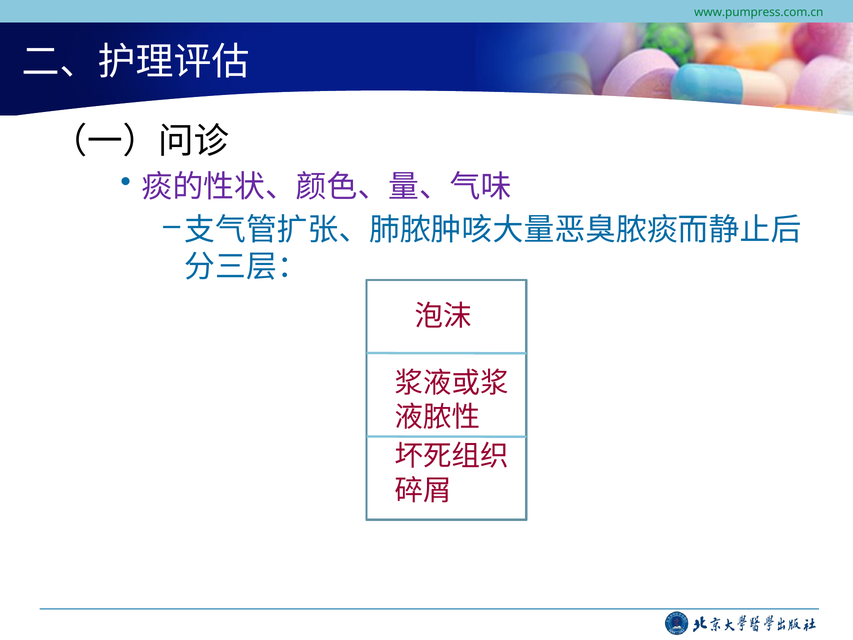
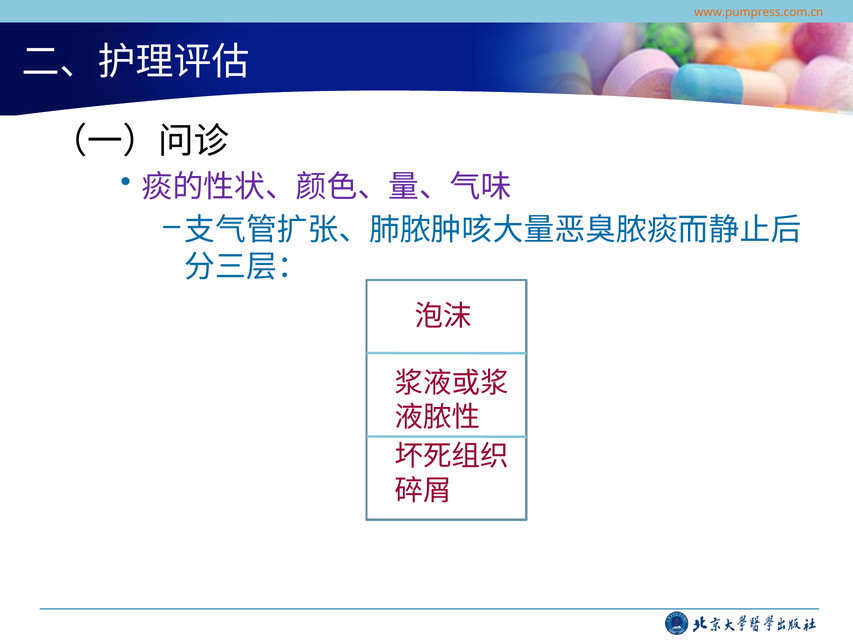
www.pumpress.com.cn colour: green -> orange (759, 12)
